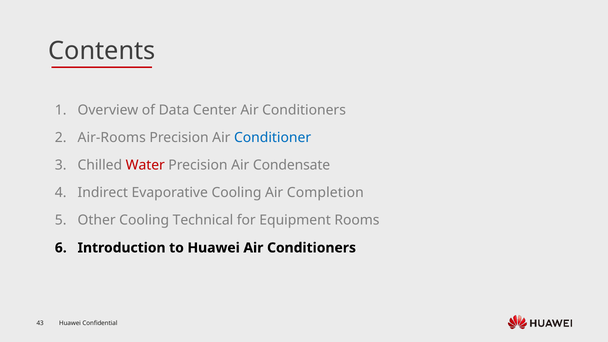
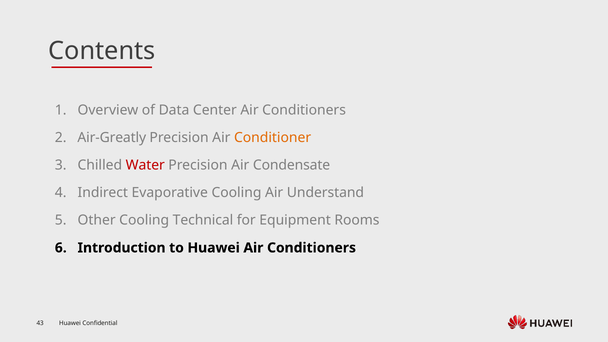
Air-Rooms: Air-Rooms -> Air-Greatly (112, 138)
Conditioner colour: blue -> orange (273, 138)
Completion: Completion -> Understand (325, 193)
